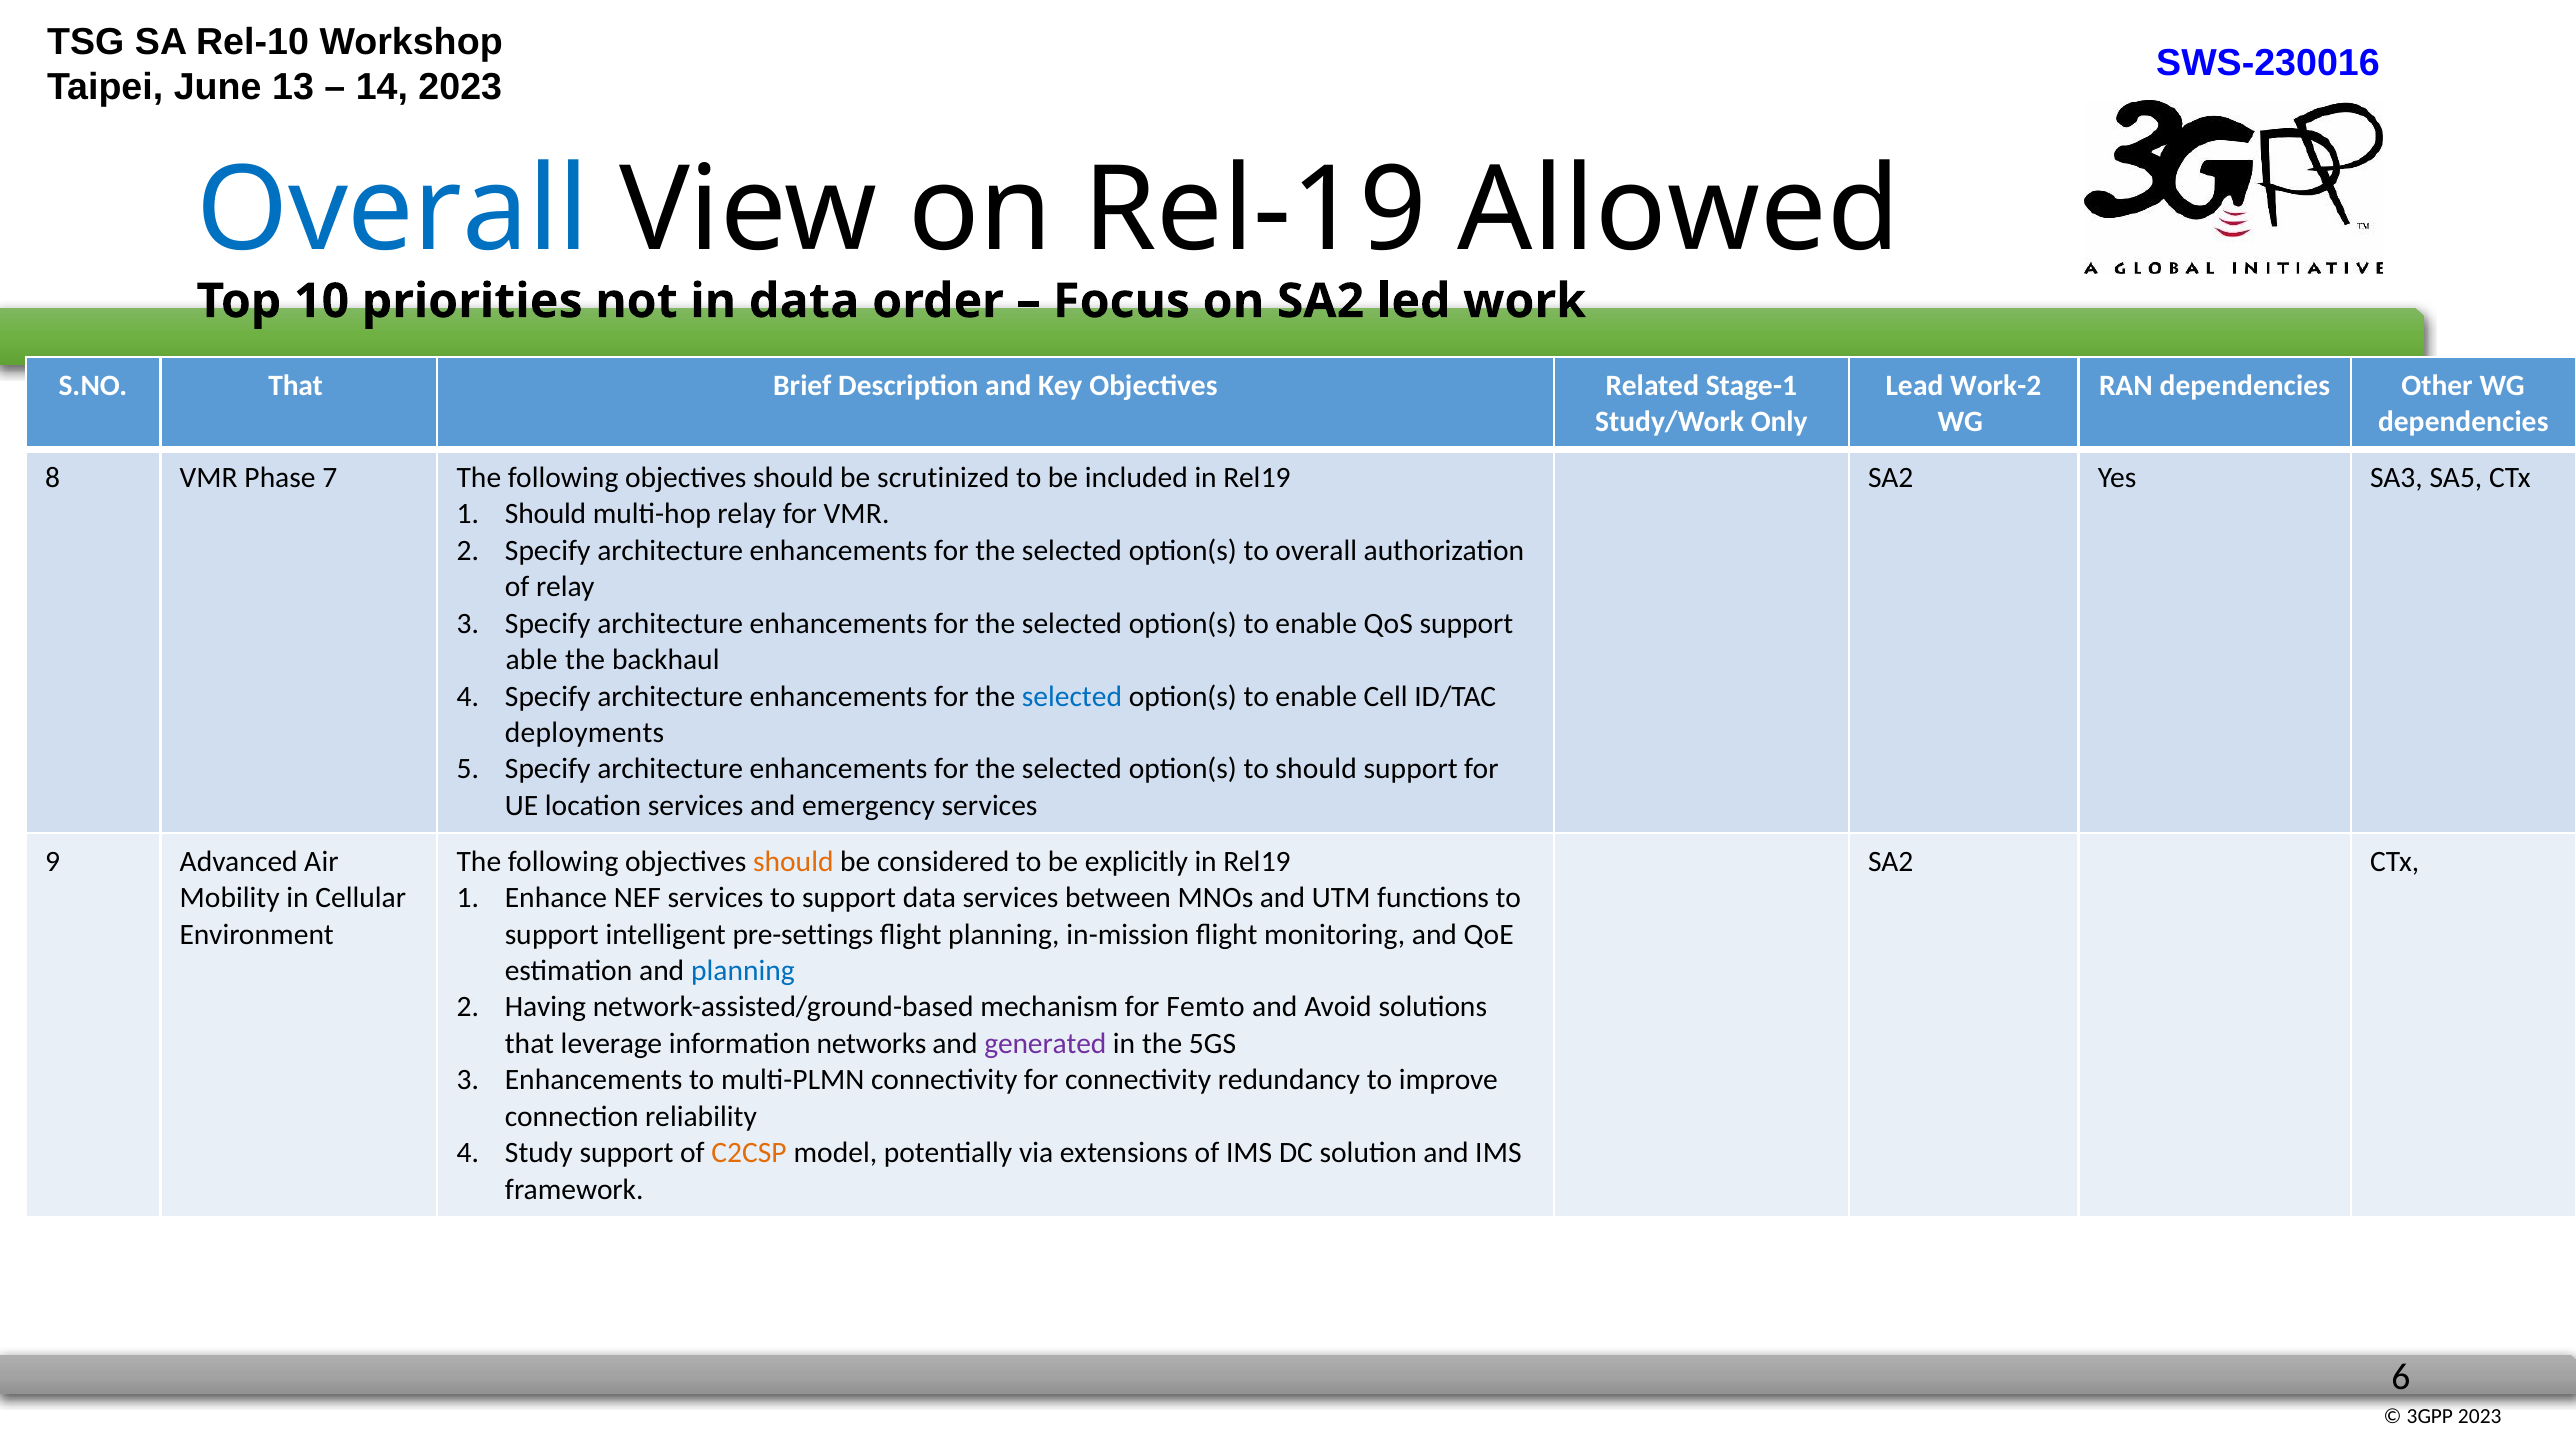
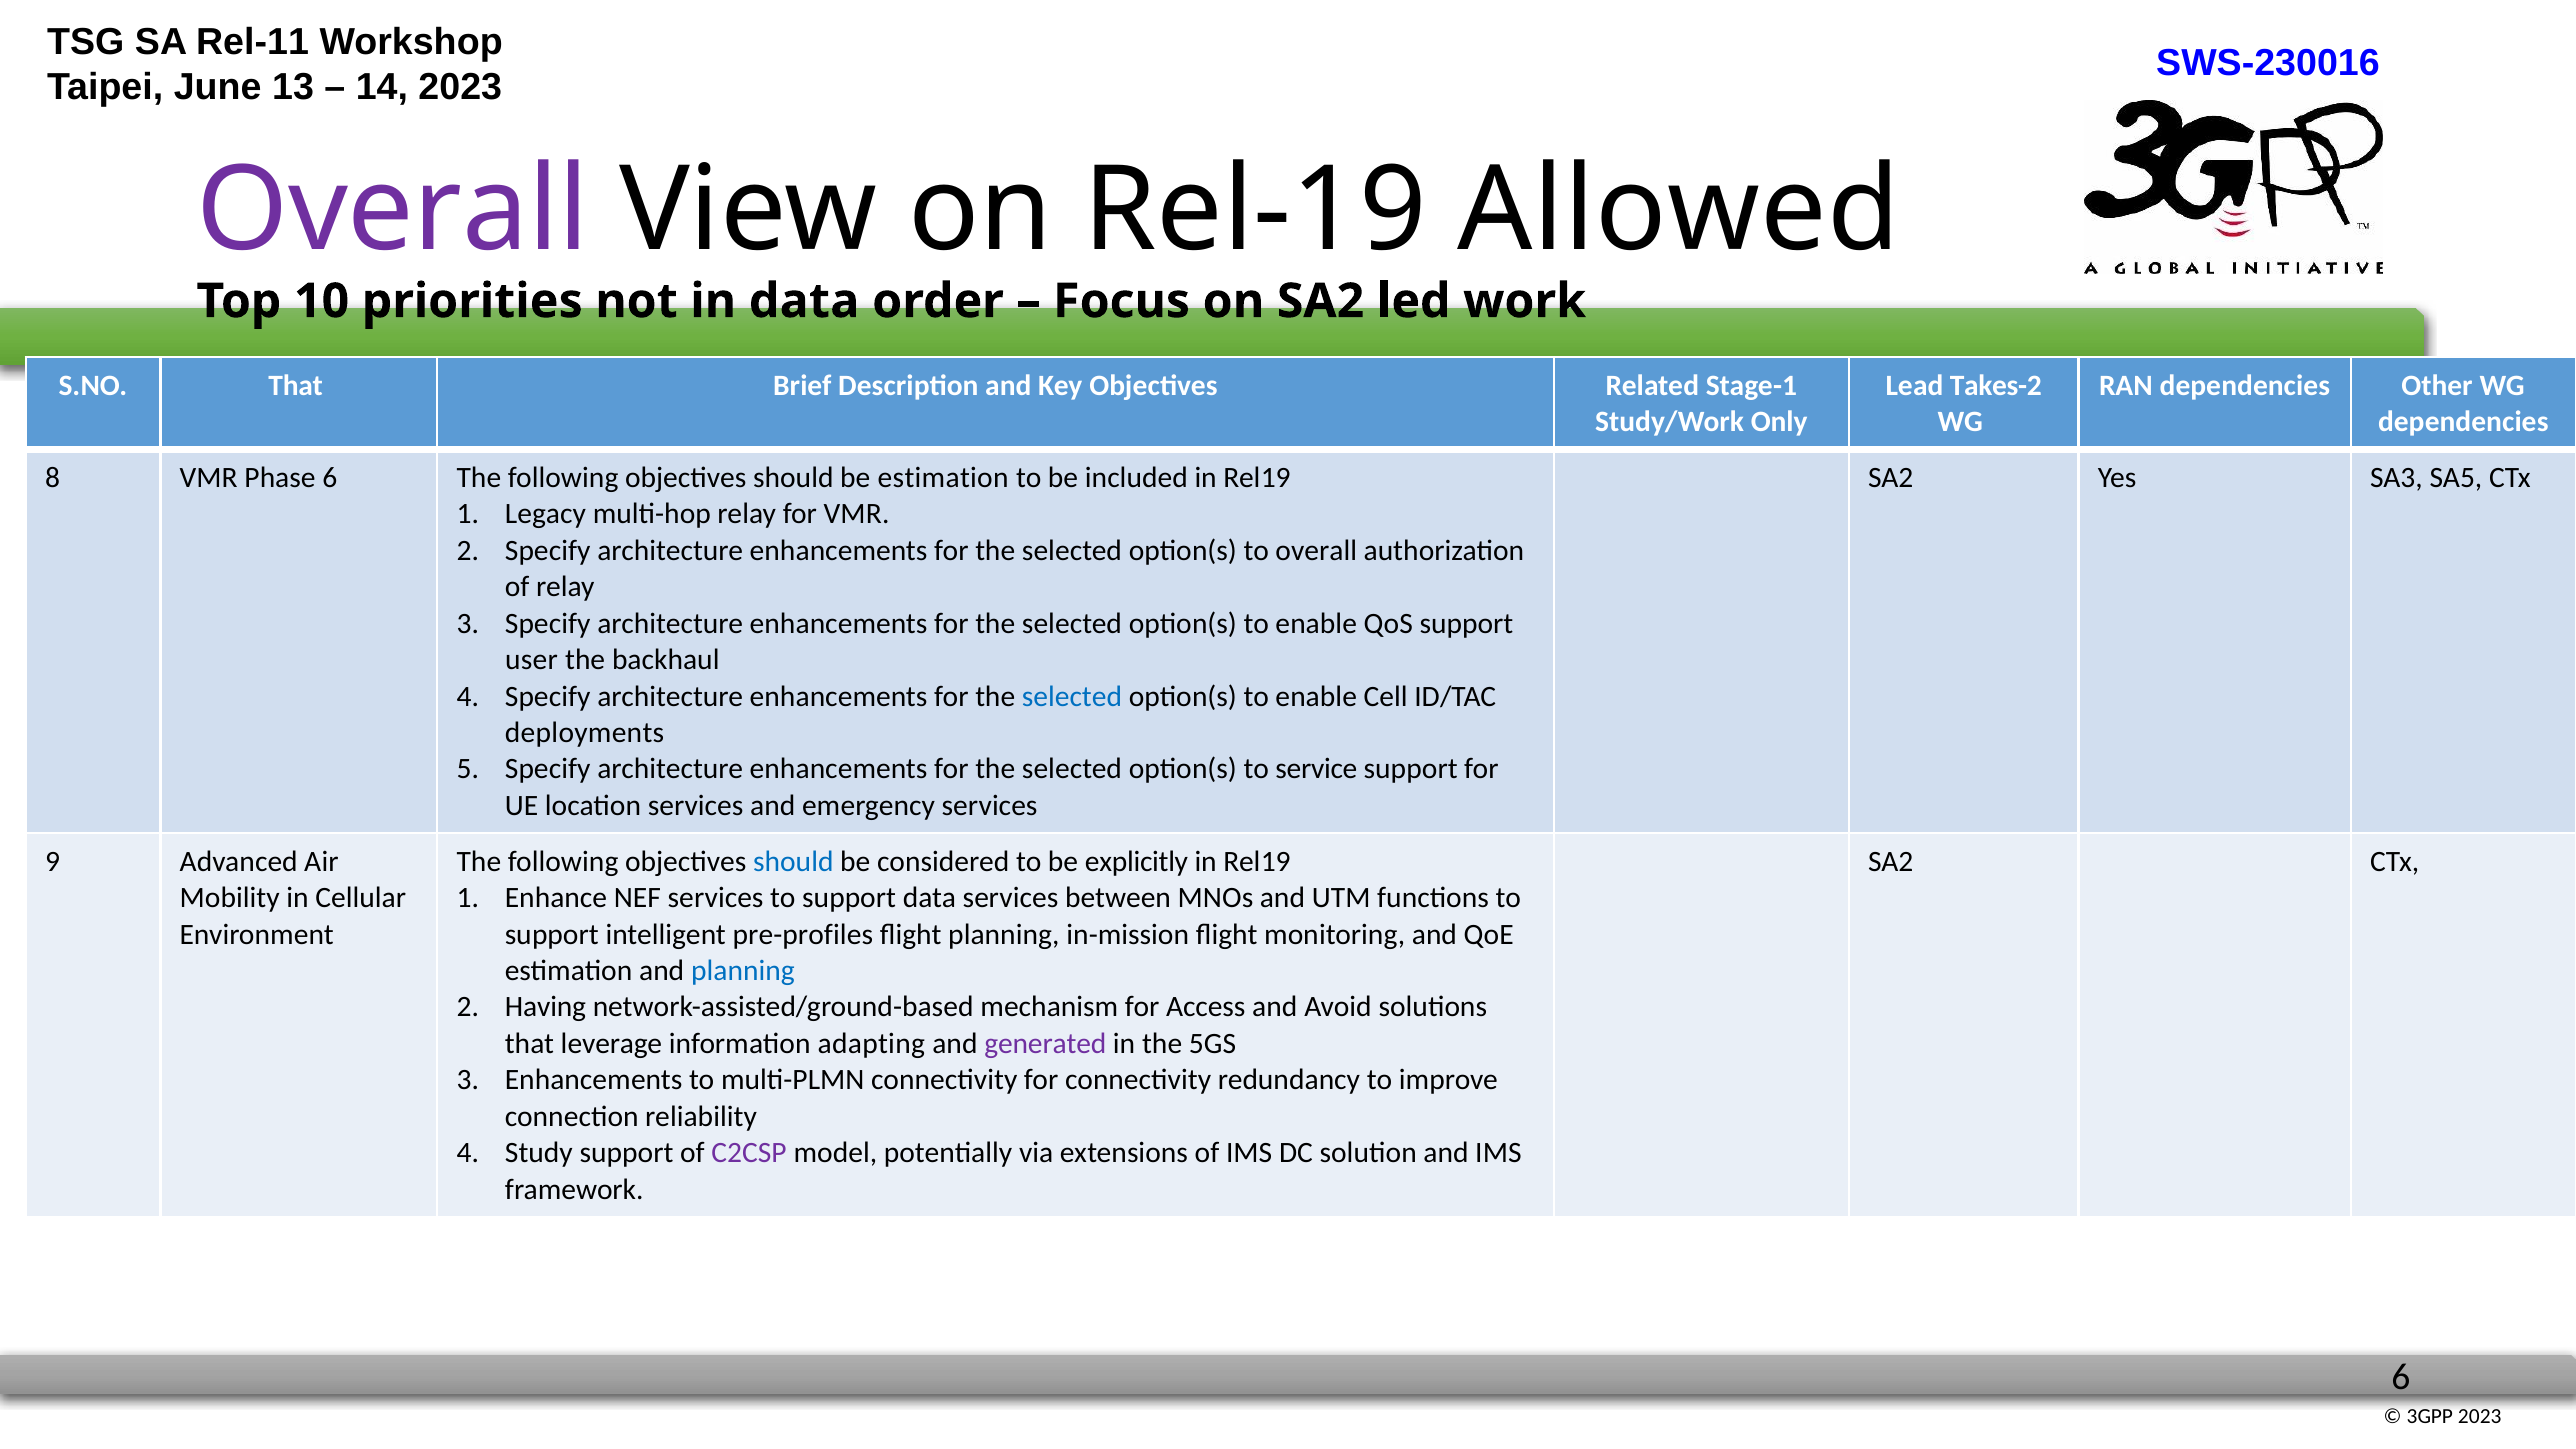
Rel-10: Rel-10 -> Rel-11 (252, 42)
Overall colour: blue -> purple (393, 211)
Work-2: Work-2 -> Takes-2 (1996, 385)
Phase 7: 7 -> 6 (330, 478)
be scrutinized: scrutinized -> estimation (943, 478)
Should: Should -> Legacy (545, 514)
able: able -> user (532, 660)
to should: should -> service (1316, 769)
should colour: orange -> blue (793, 861)
pre-settings: pre-settings -> pre-profiles (803, 934)
Femto: Femto -> Access (1206, 1007)
networks: networks -> adapting (871, 1044)
C2CSP colour: orange -> purple (749, 1153)
